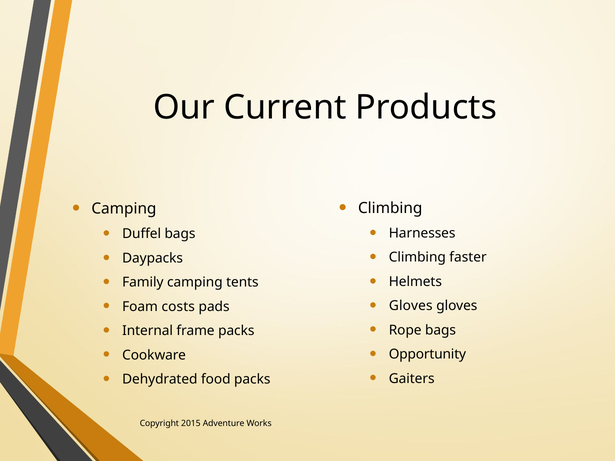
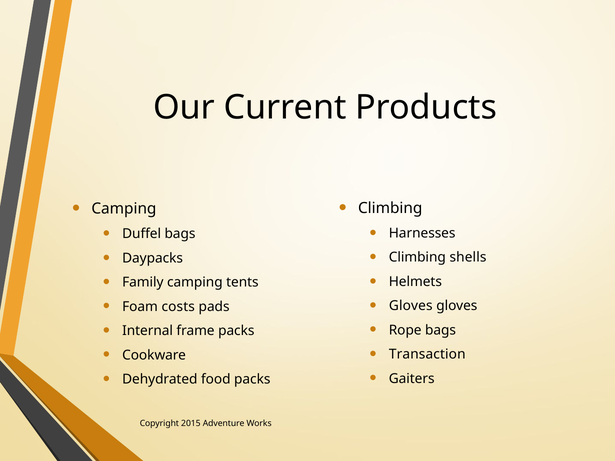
faster: faster -> shells (468, 258)
Opportunity: Opportunity -> Transaction (427, 354)
